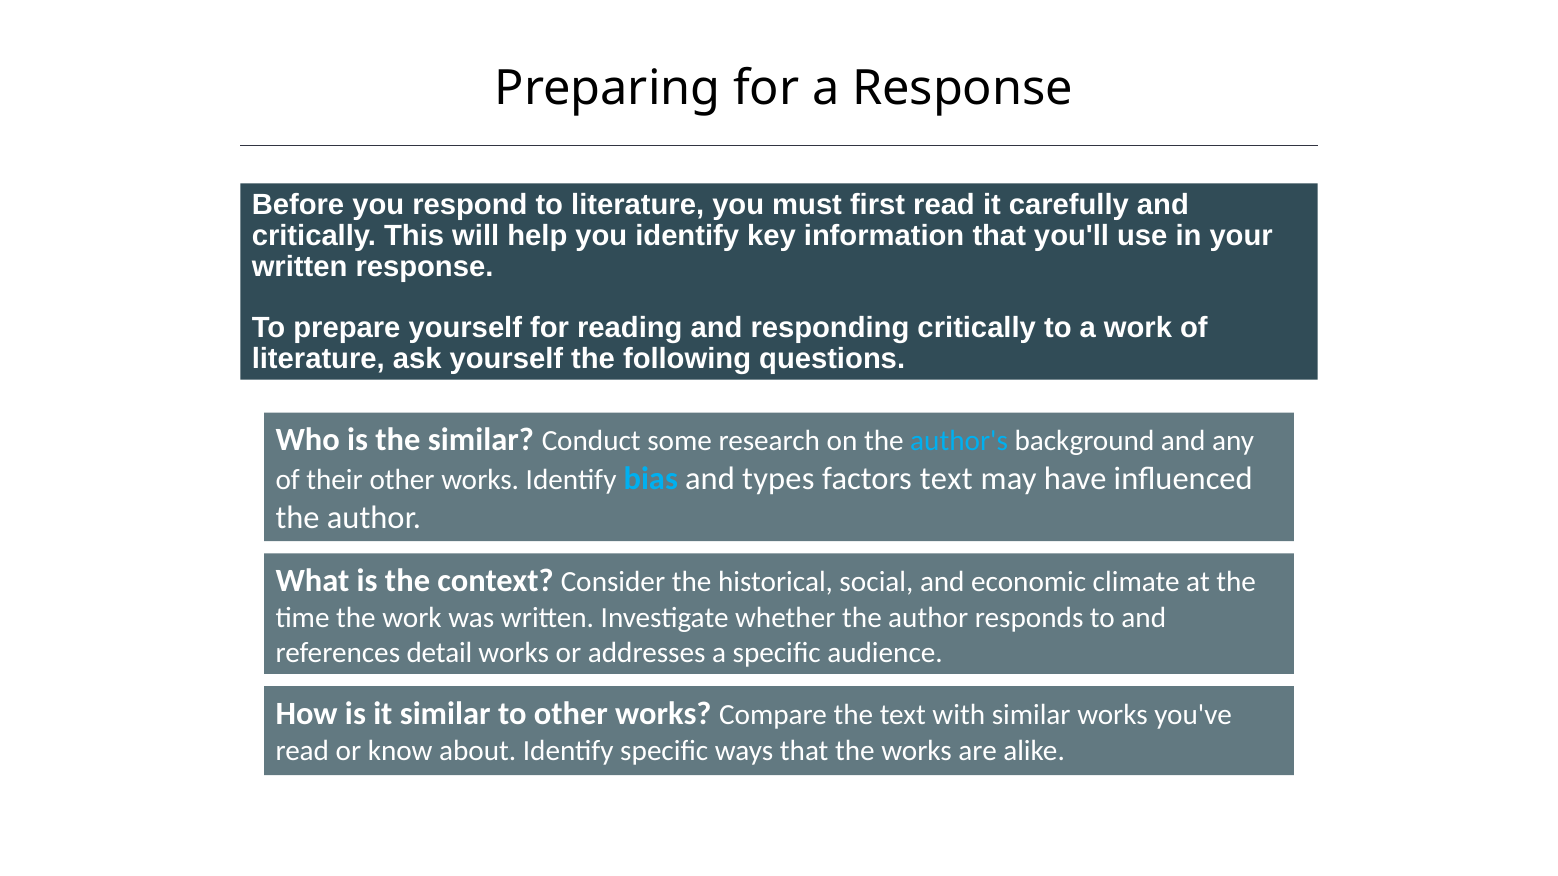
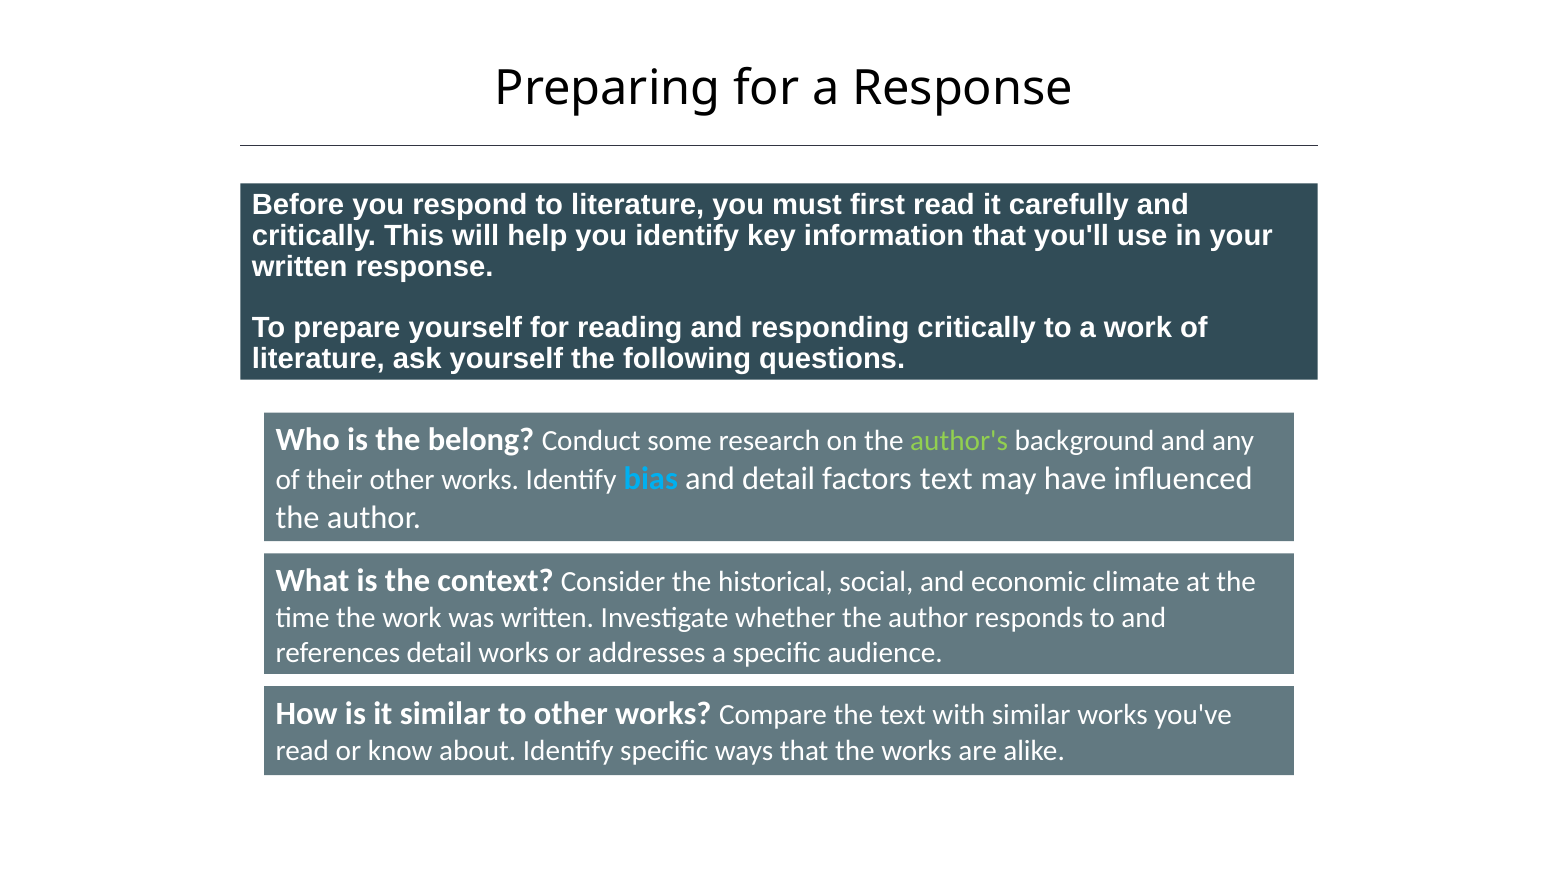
the similar: similar -> belong (481, 440)
author's colour: light blue -> light green (959, 441)
and types: types -> detail (779, 479)
